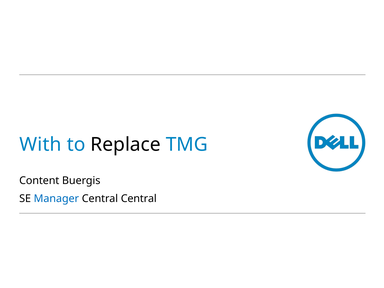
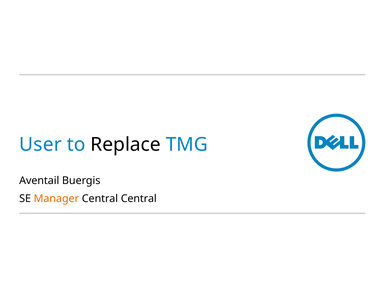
With: With -> User (40, 145)
Content: Content -> Aventail (39, 181)
Manager colour: blue -> orange (56, 199)
